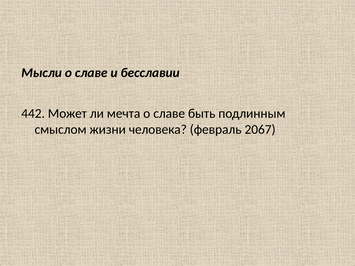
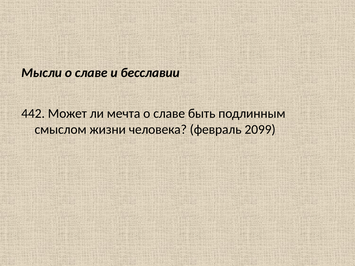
2067: 2067 -> 2099 (260, 130)
